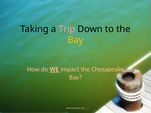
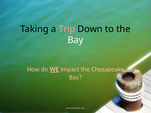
Bay colour: yellow -> white (75, 40)
